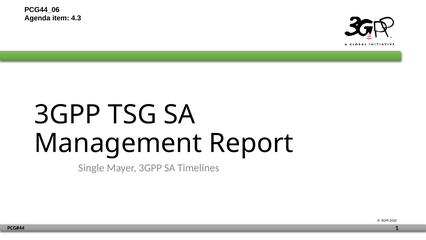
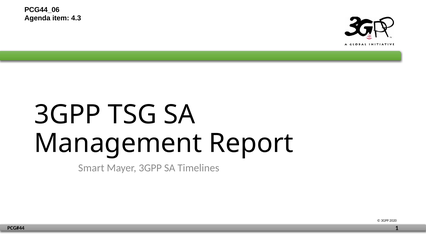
Single: Single -> Smart (91, 168)
